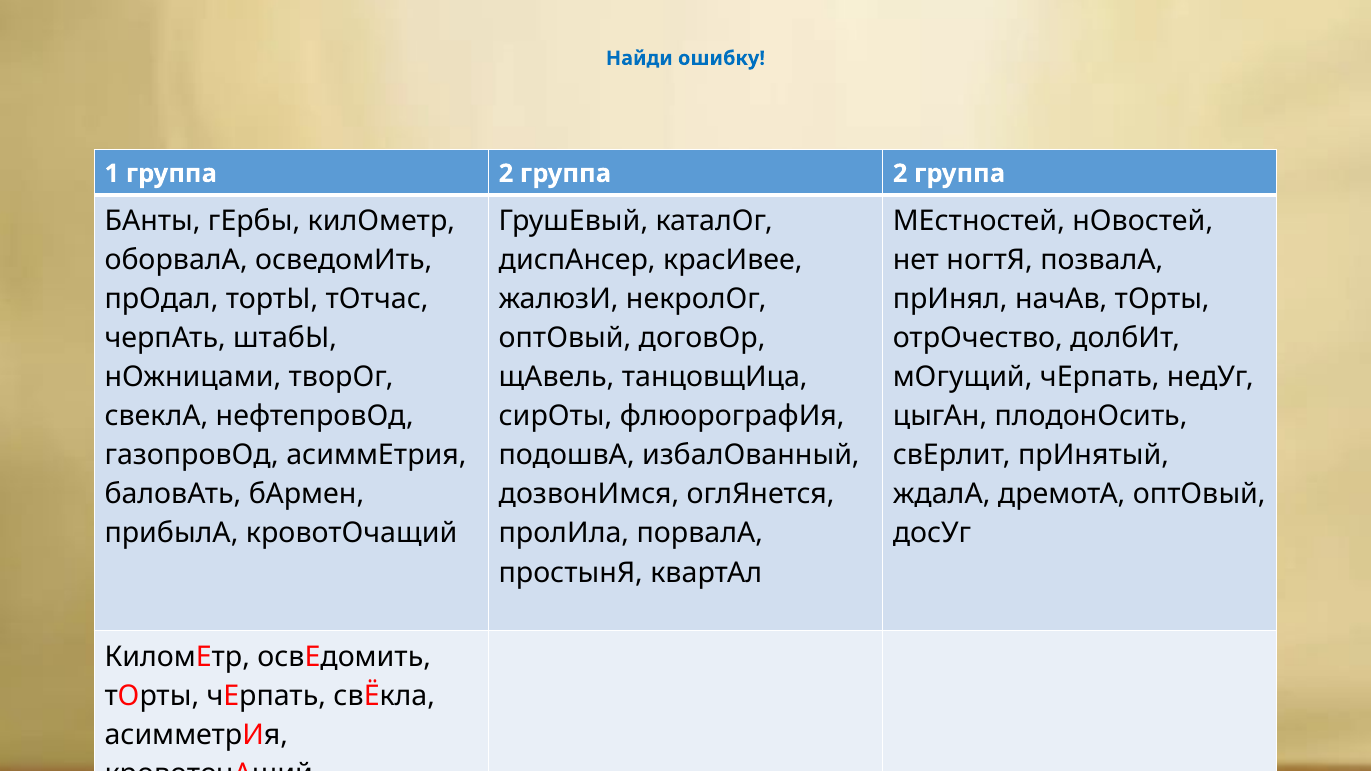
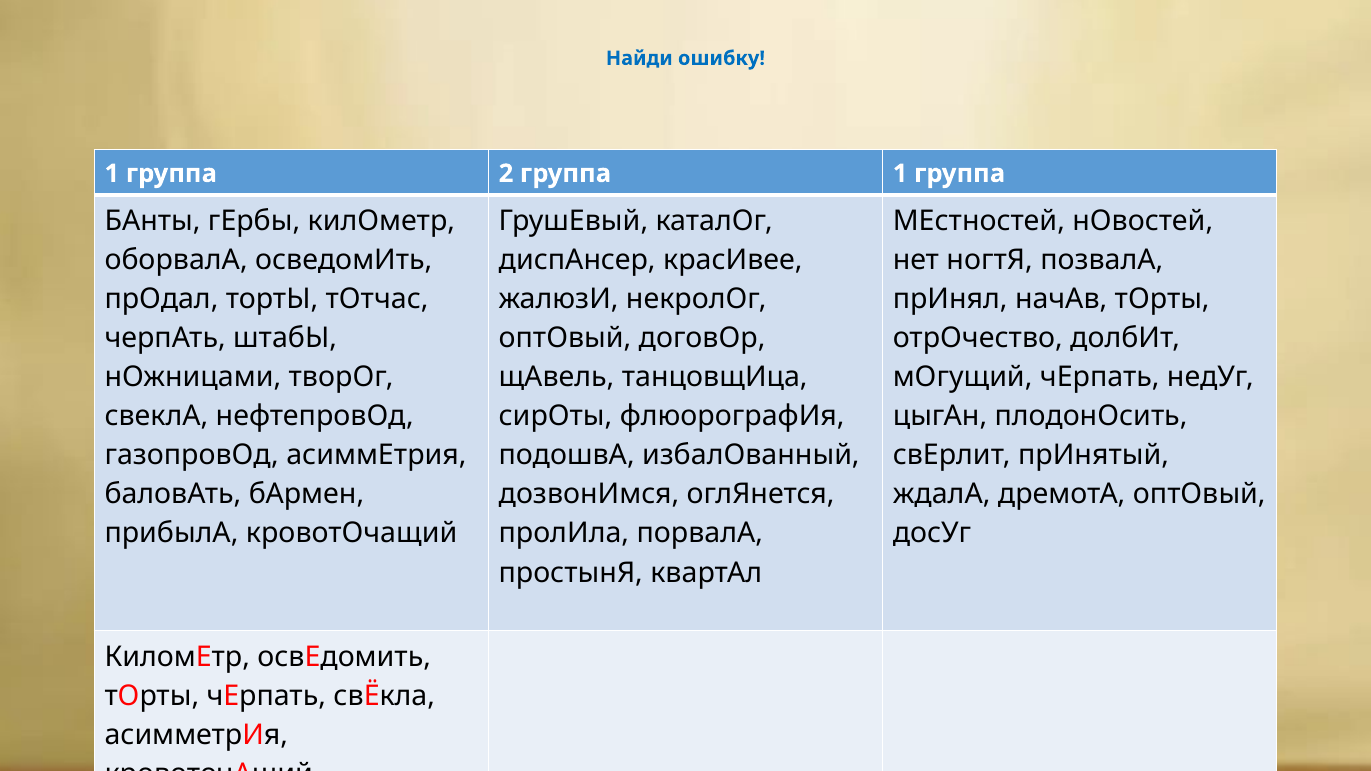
2 группа 2: 2 -> 1 (900, 174)
